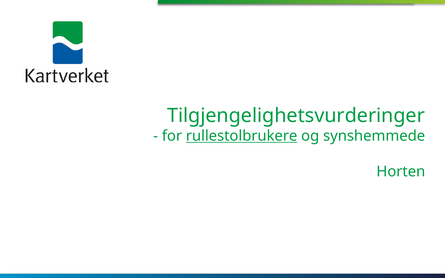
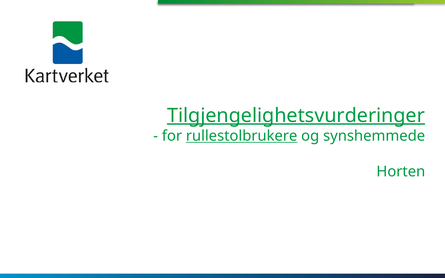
Tilgjengelighetsvurderinger underline: none -> present (296, 116)
